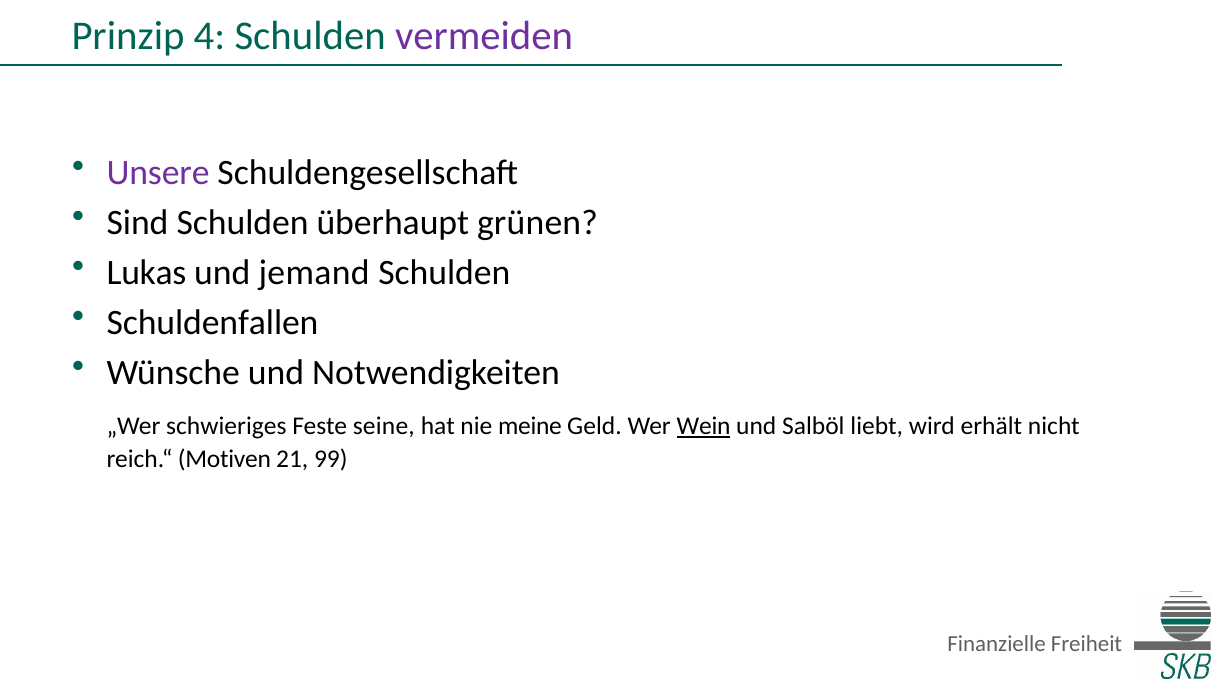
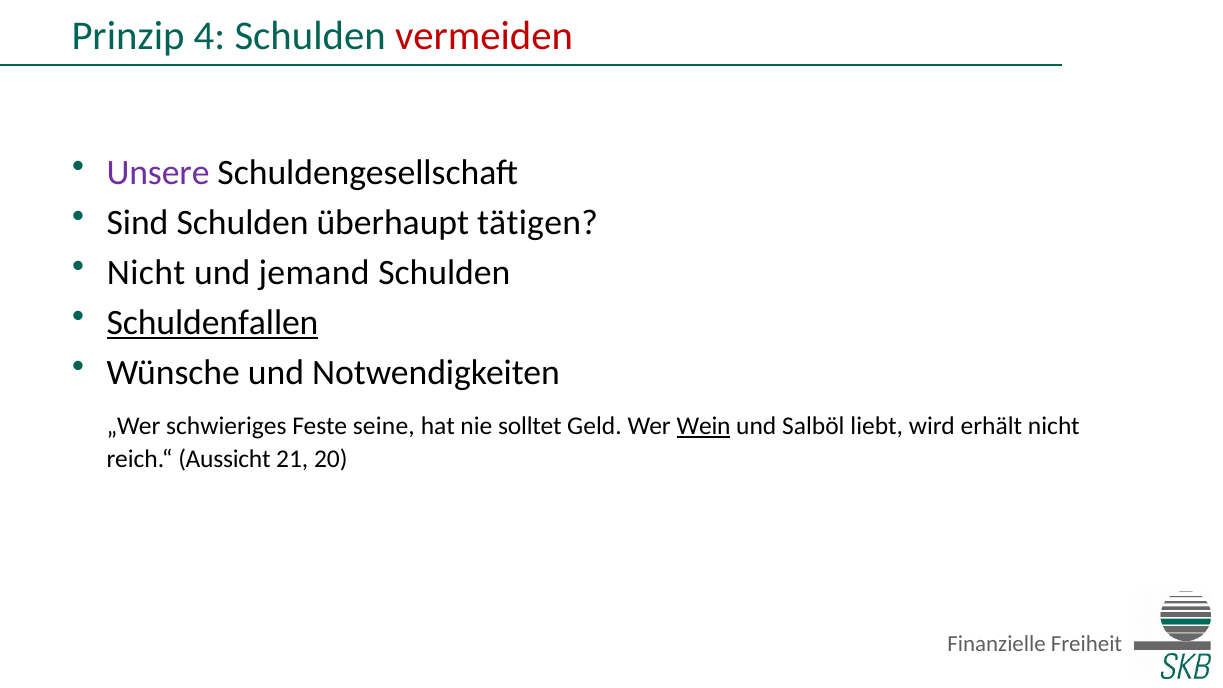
vermeiden colour: purple -> red (484, 36)
grünen: grünen -> tätigen (537, 223)
Lukas: Lukas -> Nicht (146, 273)
Schuldenfallen underline: none -> present (213, 323)
meine: meine -> solltet (530, 426)
Motiven: Motiven -> Aussicht (224, 459)
99: 99 -> 20 (331, 459)
